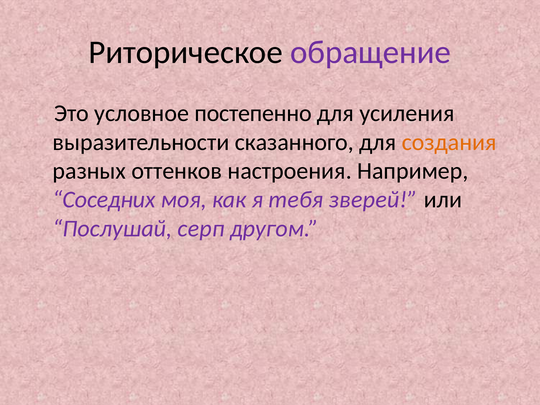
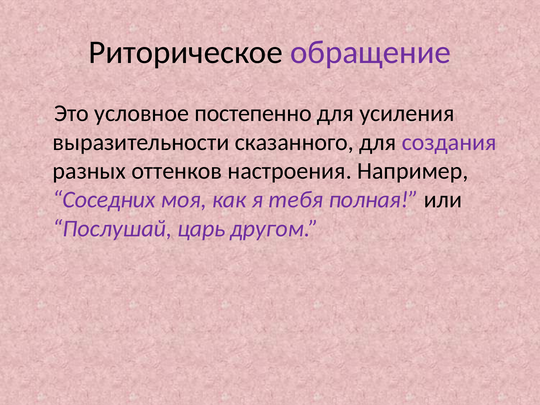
создания colour: orange -> purple (449, 142)
зверей: зверей -> полная (374, 200)
серп: серп -> царь (201, 229)
